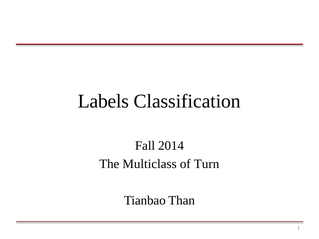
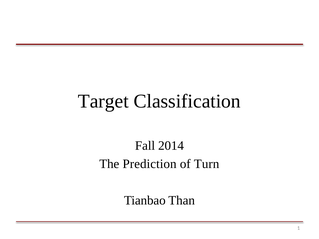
Labels: Labels -> Target (103, 101)
Multiclass: Multiclass -> Prediction (150, 164)
